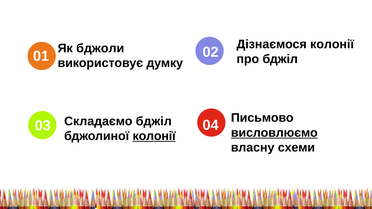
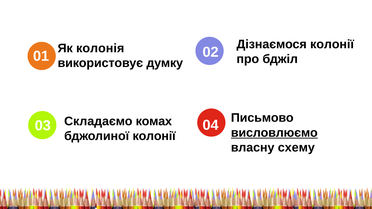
бджоли: бджоли -> колонія (100, 48)
Складаємо бджіл: бджіл -> комах (154, 121)
колонії underline: present -> none (154, 136)
схеми: схеми -> схему (296, 148)
